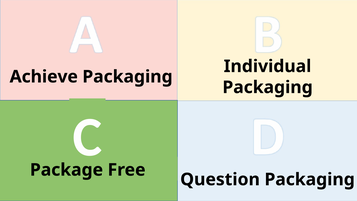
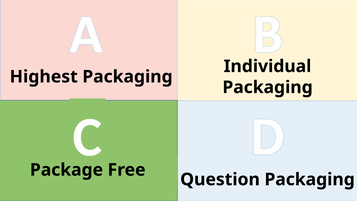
Achieve: Achieve -> Highest (44, 77)
